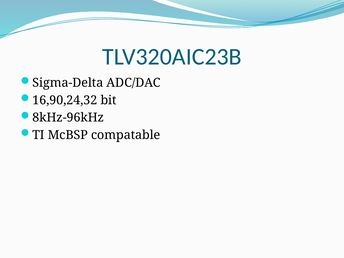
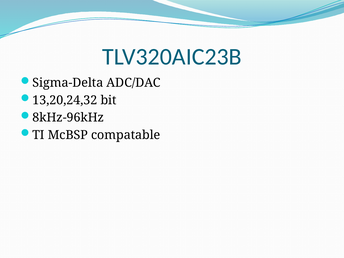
16,90,24,32: 16,90,24,32 -> 13,20,24,32 (65, 100)
